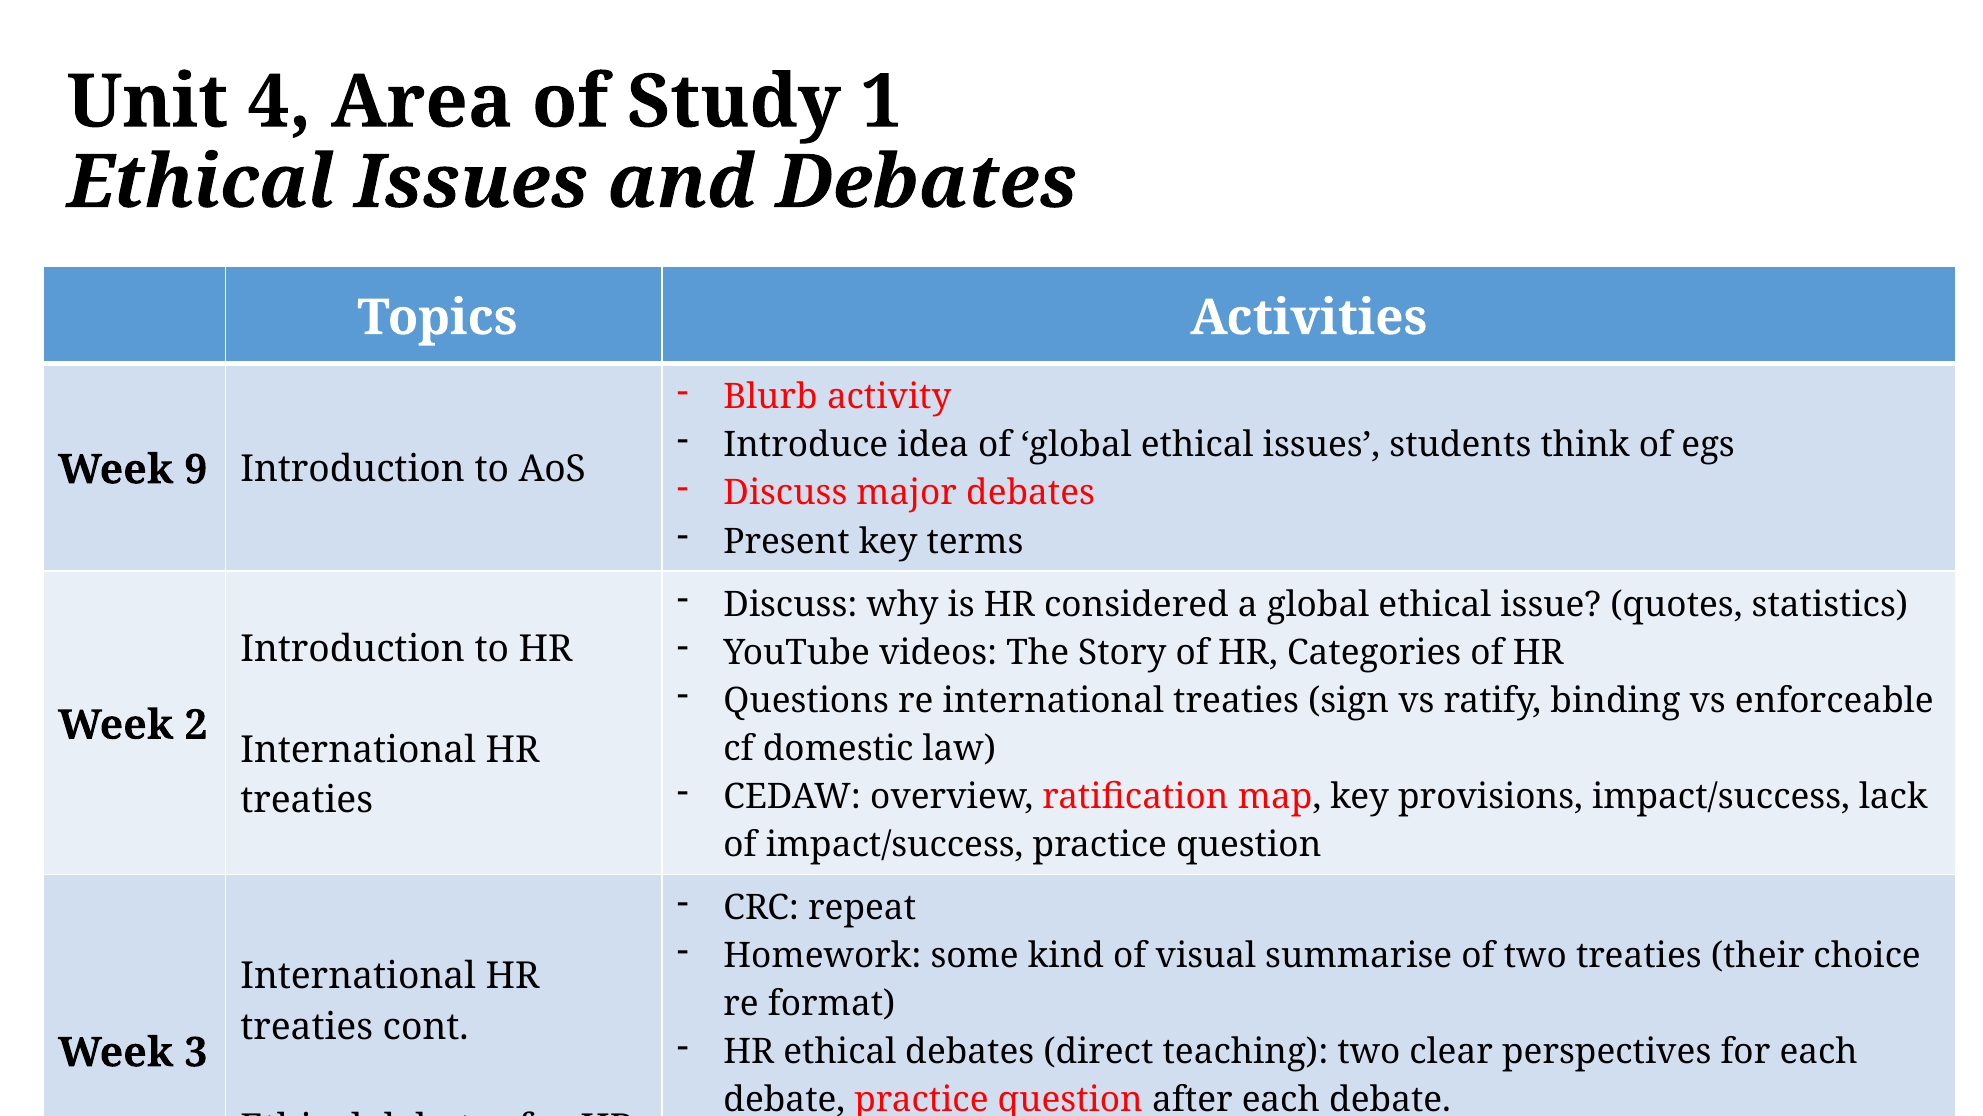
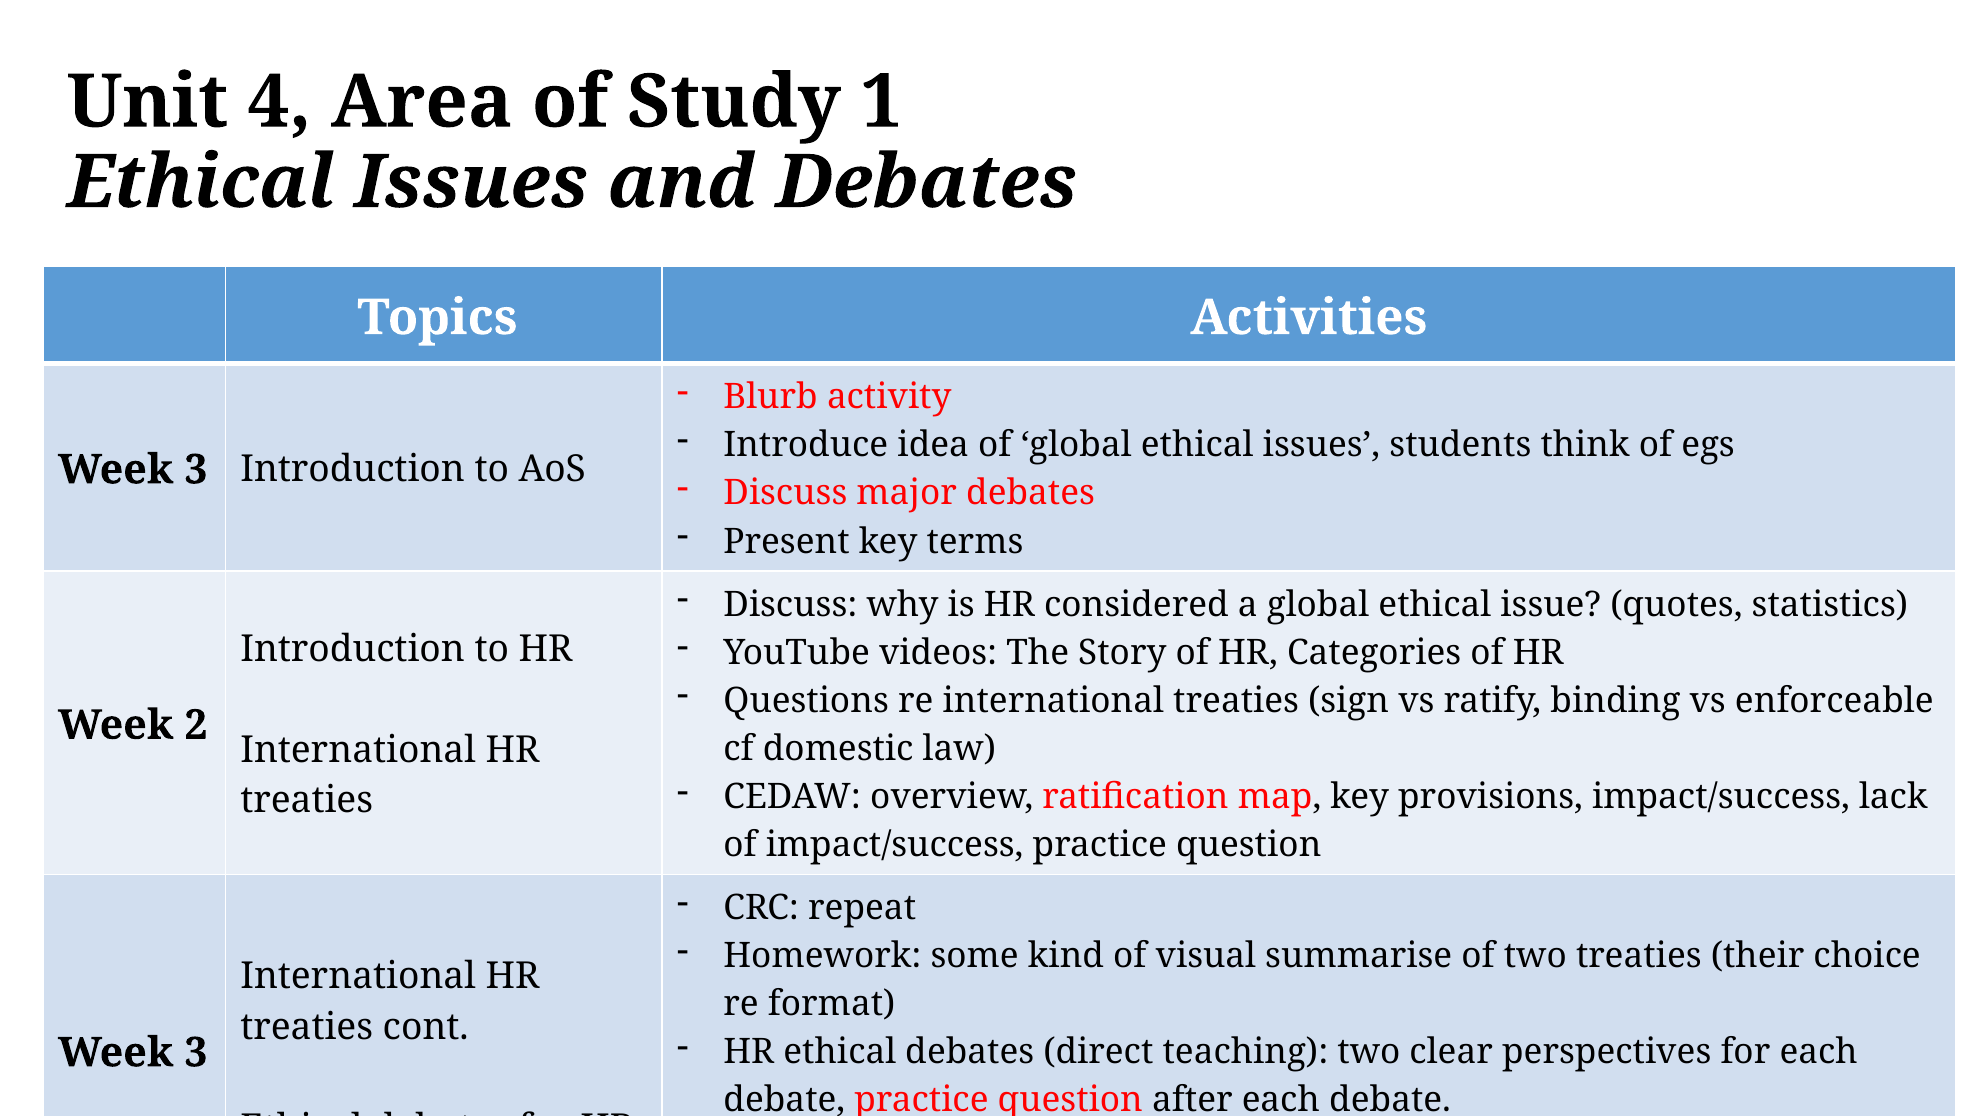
9: 9 -> 3 (196, 470)
